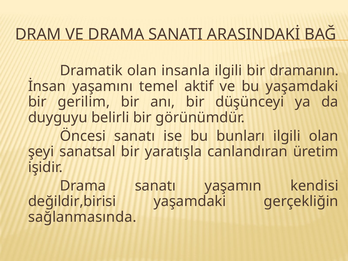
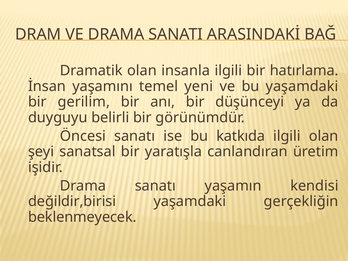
dramanın: dramanın -> hatırlama (304, 71)
aktif: aktif -> yeni (199, 86)
bunları: bunları -> katkıda (241, 136)
sağlanmasında: sağlanmasında -> beklenmeyecek (82, 217)
